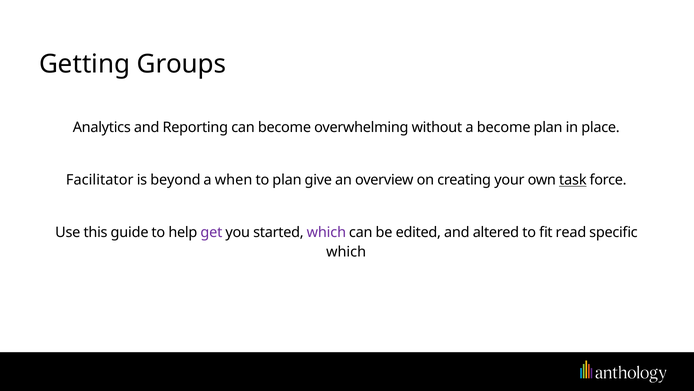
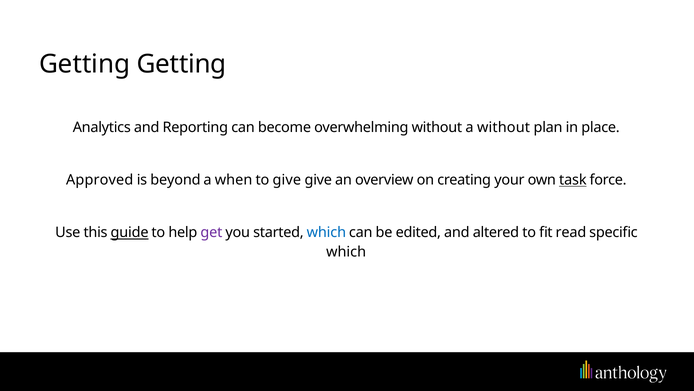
Getting Groups: Groups -> Getting (182, 64)
a become: become -> without (504, 127)
Facilitator: Facilitator -> Approved (100, 180)
to plan: plan -> give (287, 180)
guide underline: none -> present (130, 232)
which colour: purple -> blue (326, 232)
